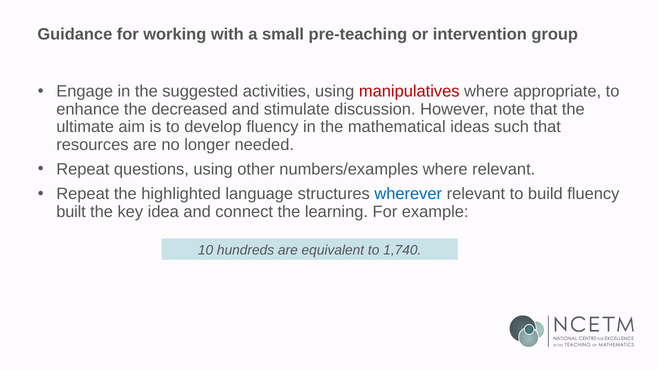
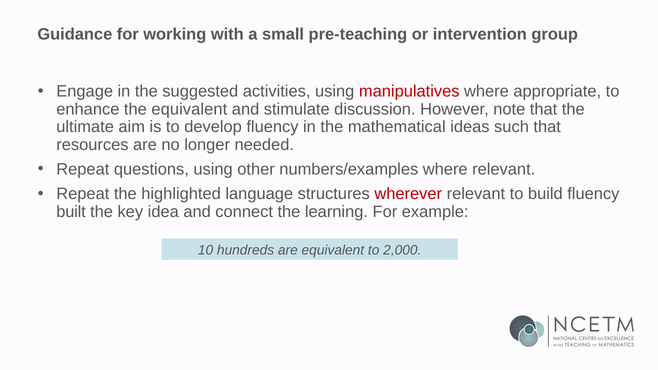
the decreased: decreased -> equivalent (189, 109)
wherever colour: blue -> red (408, 194)
1,740: 1,740 -> 2,000 (402, 250)
